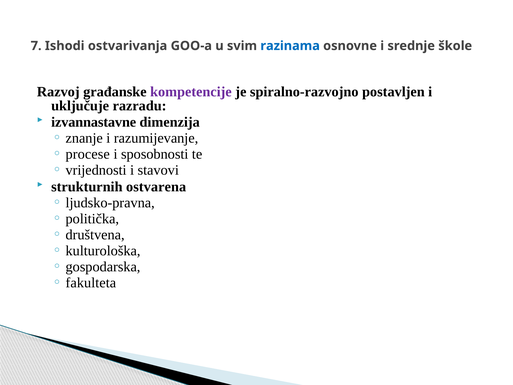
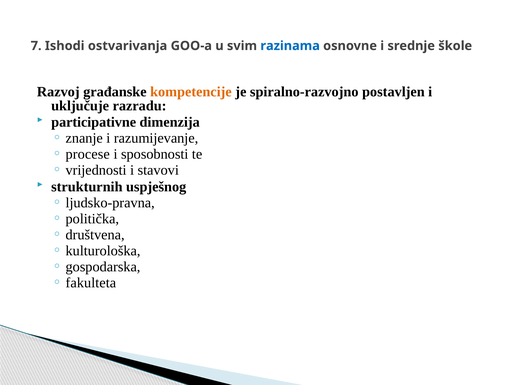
kompetencije colour: purple -> orange (191, 92)
izvannastavne: izvannastavne -> participativne (94, 122)
ostvarena: ostvarena -> uspješnog (156, 187)
